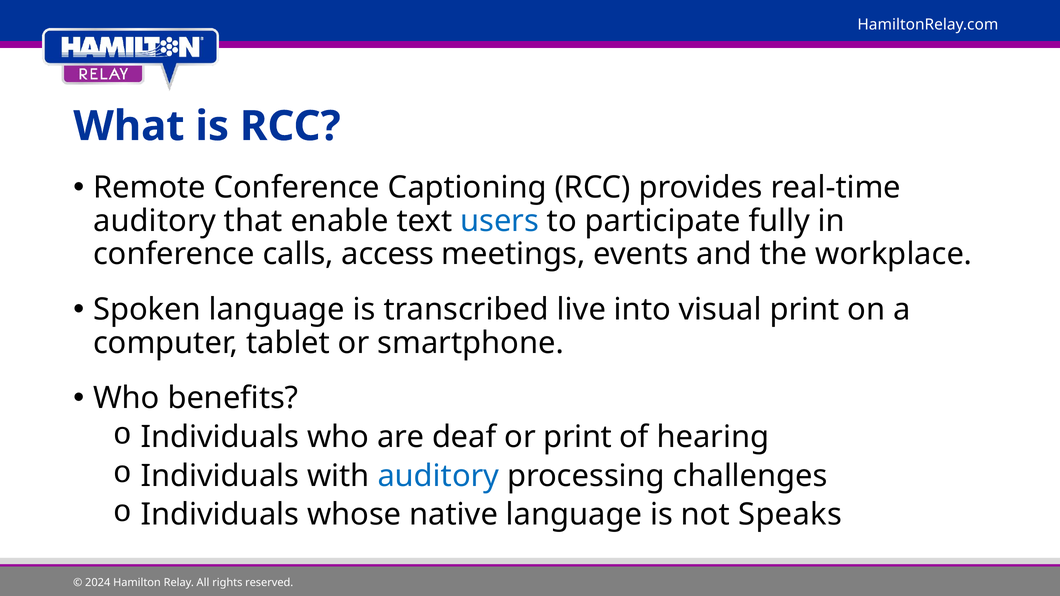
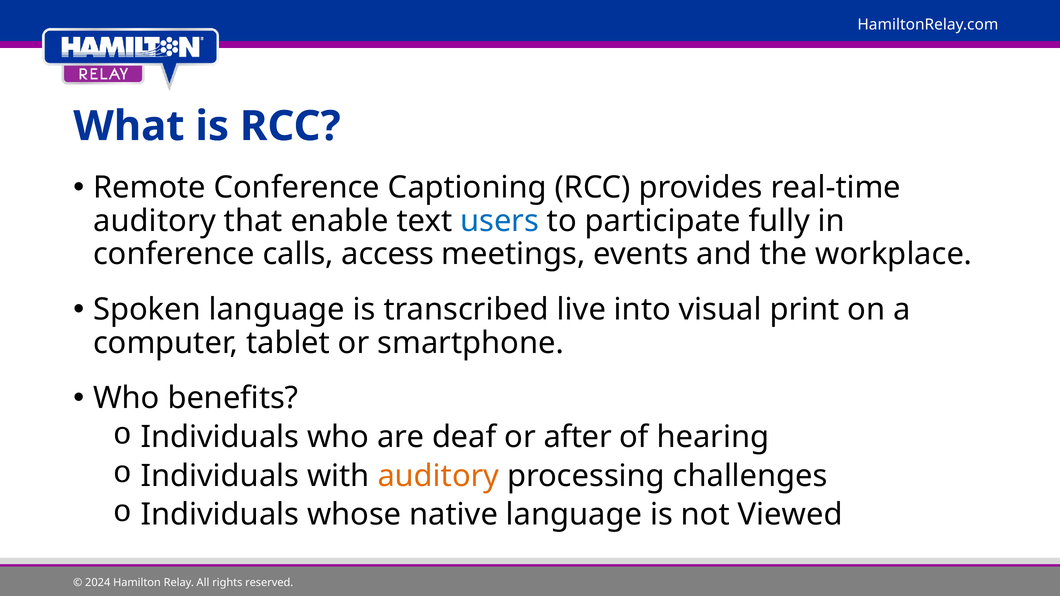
or print: print -> after (578, 437)
auditory colour: blue -> orange (438, 476)
Speaks: Speaks -> Viewed (790, 515)
